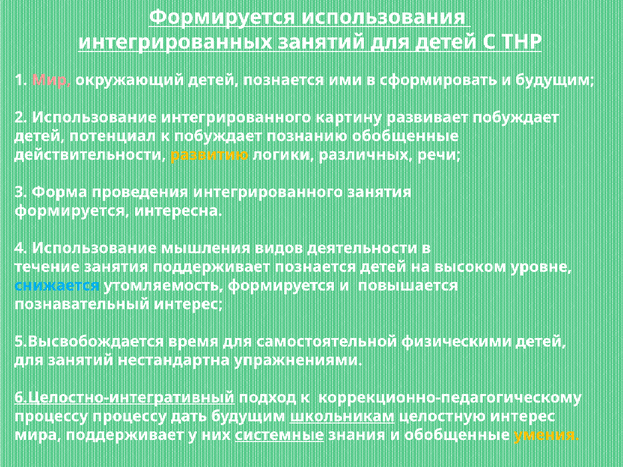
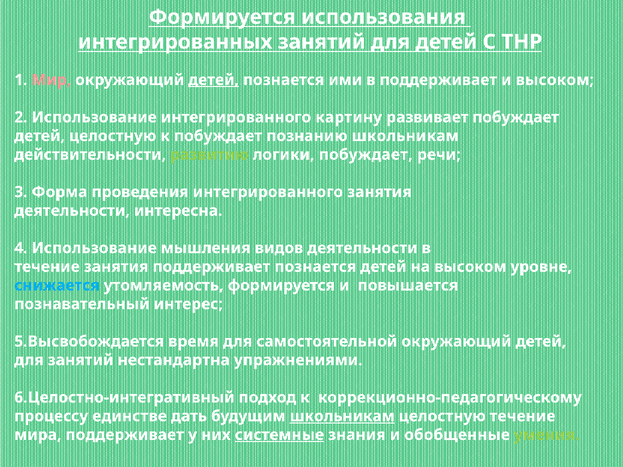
детей underline: none -> present (214, 80)
в сформировать: сформировать -> поддерживает (438, 80)
и будущим: будущим -> высоком (555, 80)
детей потенциал: потенциал -> целостную (113, 136)
познанию обобщенные: обобщенные -> школьникам (405, 136)
развитию colour: yellow -> light green (209, 155)
логики различных: различных -> побуждает (366, 155)
формируется: формируется -> деятельности (72, 211)
самостоятельной физическими: физическими -> окружающий (456, 342)
6.Целостно-интегративный underline: present -> none (124, 398)
процессу процессу: процессу -> единстве (130, 416)
целостную интерес: интерес -> течение (523, 416)
умения colour: yellow -> light green (547, 435)
